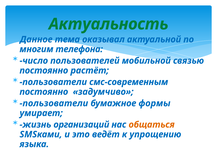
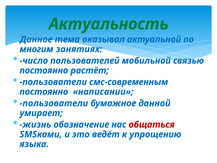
телефона: телефона -> занятиях (79, 49)
задумчиво: задумчиво -> написании (103, 92)
формы: формы -> данной (154, 103)
организаций: организаций -> обозначение (81, 124)
общаться colour: orange -> red (152, 124)
